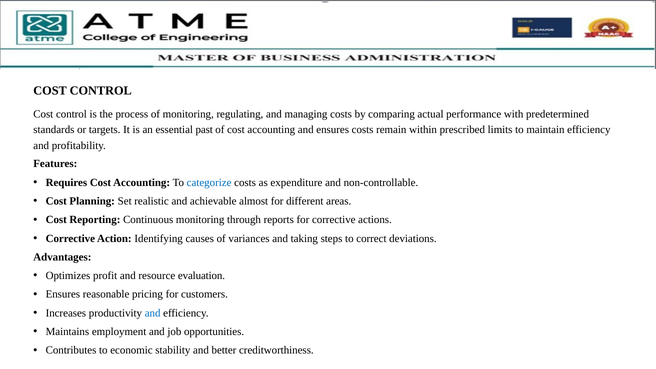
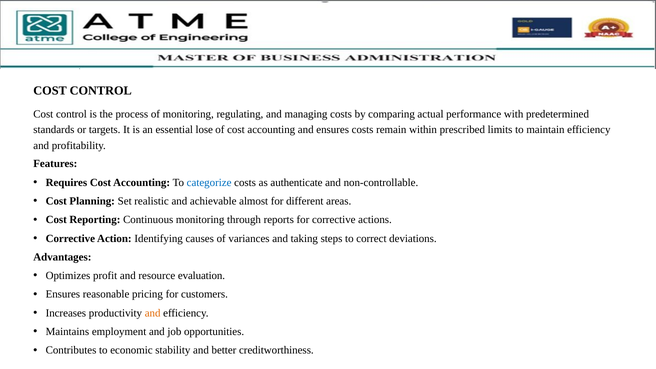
past: past -> lose (204, 130)
expenditure: expenditure -> authenticate (297, 183)
and colour: blue -> orange (153, 313)
